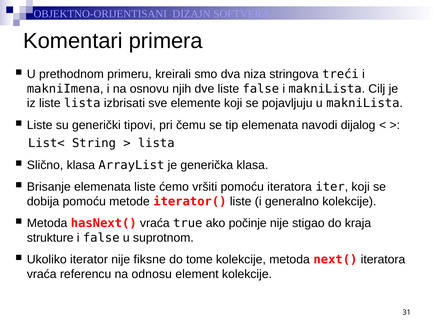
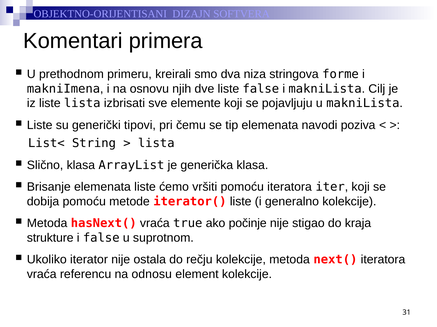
treći: treći -> forme (341, 74)
dijalog: dijalog -> poziva (358, 125)
fiksne: fiksne -> ostala (150, 260)
tome: tome -> rečju (199, 260)
